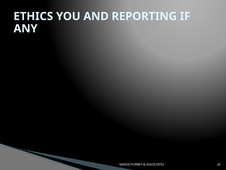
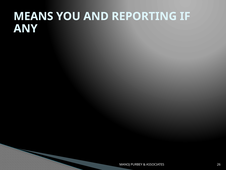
ETHICS: ETHICS -> MEANS (33, 16)
